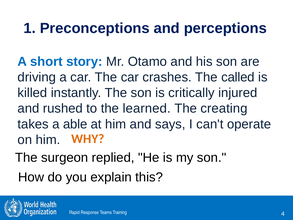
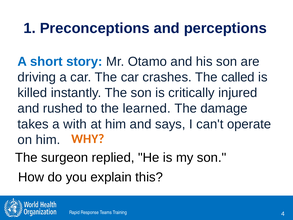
creating: creating -> damage (224, 108)
able: able -> with (75, 124)
